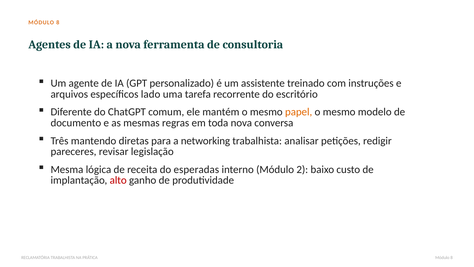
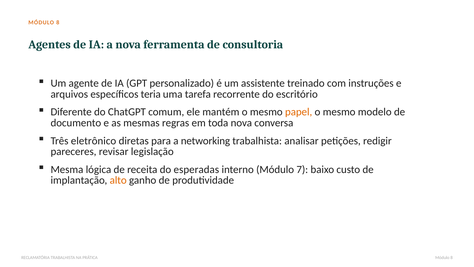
lado: lado -> teria (151, 94)
mantendo: mantendo -> eletrônico (94, 141)
2: 2 -> 7 (302, 169)
alto colour: red -> orange (118, 180)
